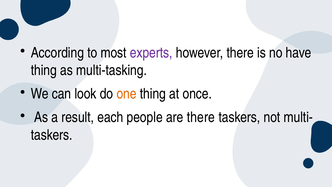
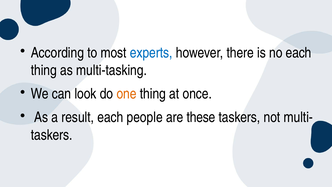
experts colour: purple -> blue (151, 53)
no have: have -> each (299, 53)
are there: there -> these (201, 117)
